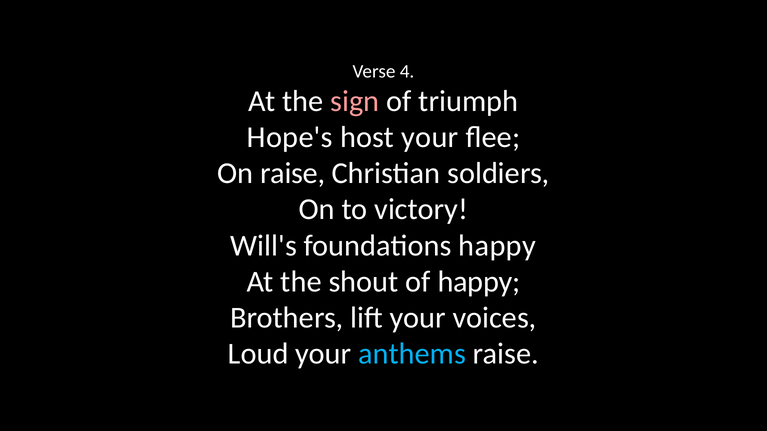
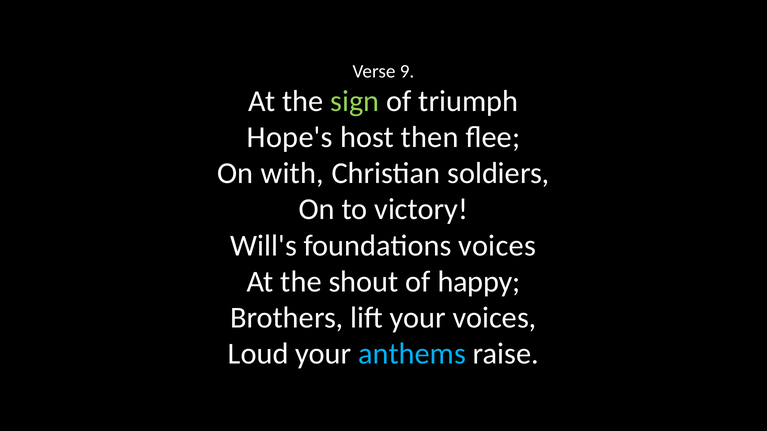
4: 4 -> 9 (407, 71)
sign colour: pink -> light green (355, 102)
host your: your -> then (430, 138)
On raise: raise -> with (292, 174)
foundations happy: happy -> voices (497, 246)
